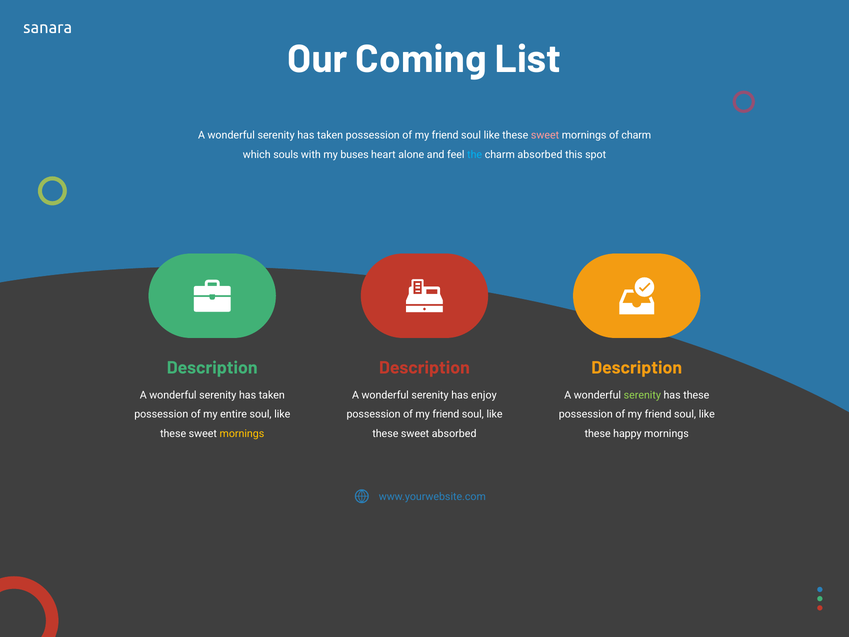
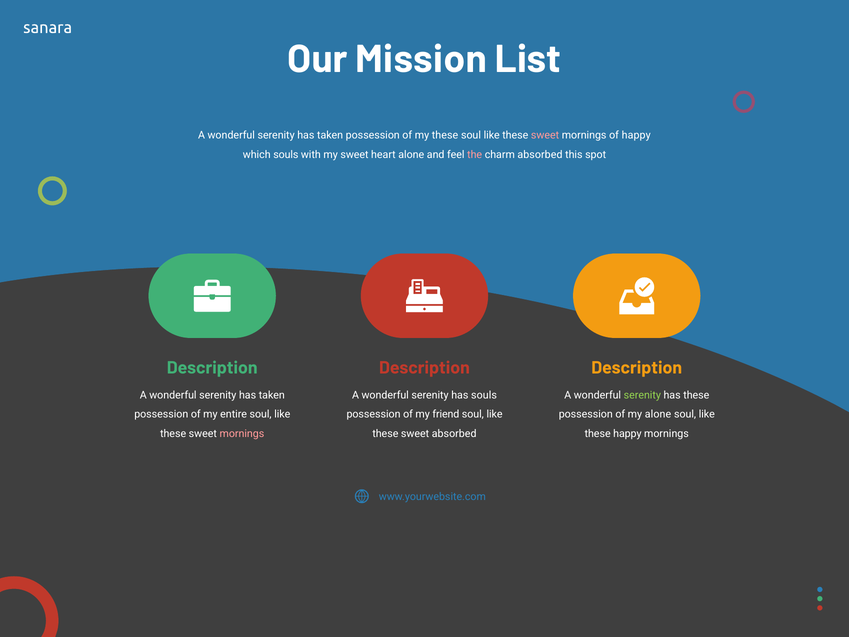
Coming: Coming -> Mission (421, 60)
friend: friend -> these (445, 135)
of charm: charm -> happy (636, 135)
my buses: buses -> sweet (354, 154)
the colour: light blue -> pink (475, 154)
has enjoy: enjoy -> souls (484, 395)
friend: friend -> alone (658, 414)
mornings colour: yellow -> pink (242, 433)
